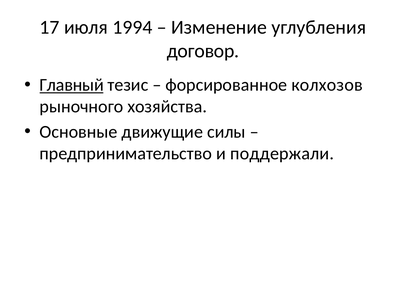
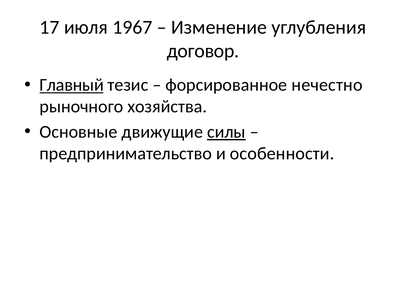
1994: 1994 -> 1967 (132, 27)
колхозов: колхозов -> нечестно (327, 85)
силы underline: none -> present (226, 132)
поддержали: поддержали -> особенности (282, 154)
